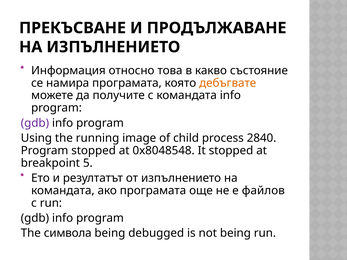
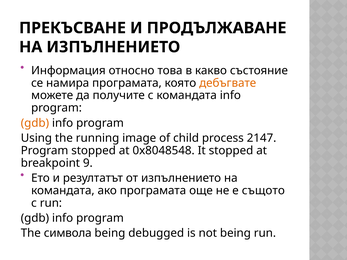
gdb colour: purple -> orange (35, 123)
2840: 2840 -> 2147 (262, 138)
5: 5 -> 9 (88, 163)
файлов: файлов -> същото (263, 191)
